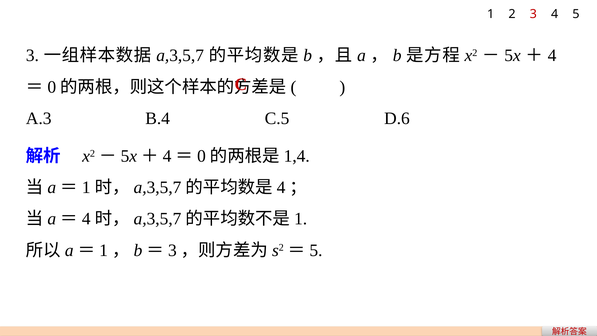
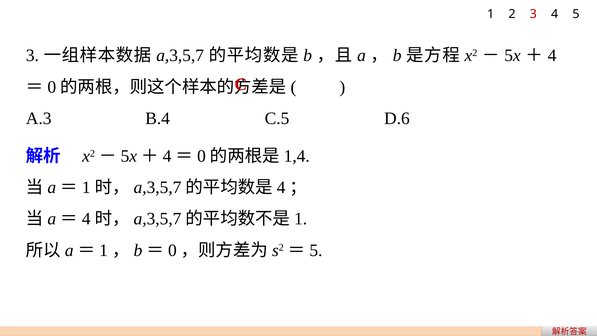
3: 3 -> 0 (172, 250)
